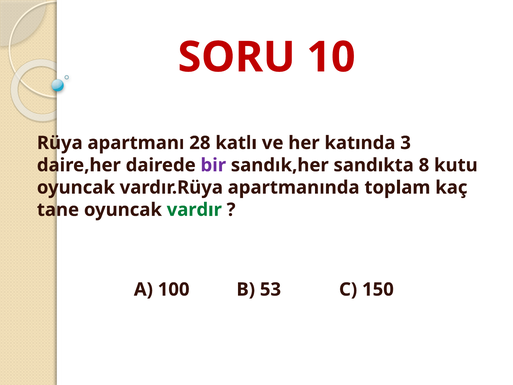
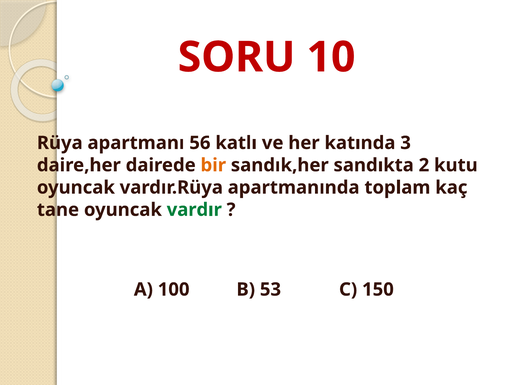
28: 28 -> 56 (200, 143)
bir colour: purple -> orange (213, 165)
8: 8 -> 2 (424, 165)
